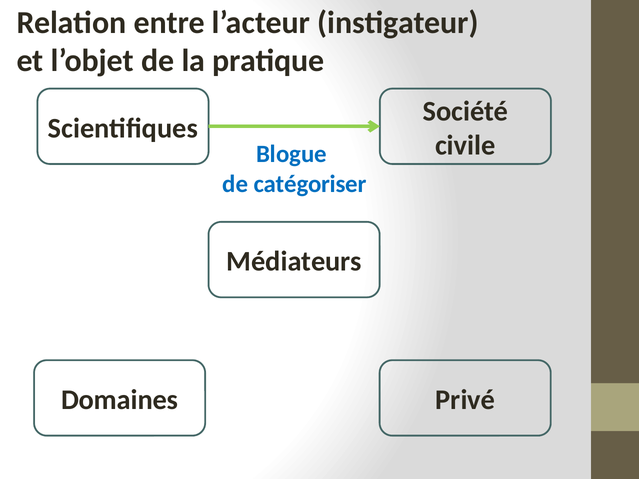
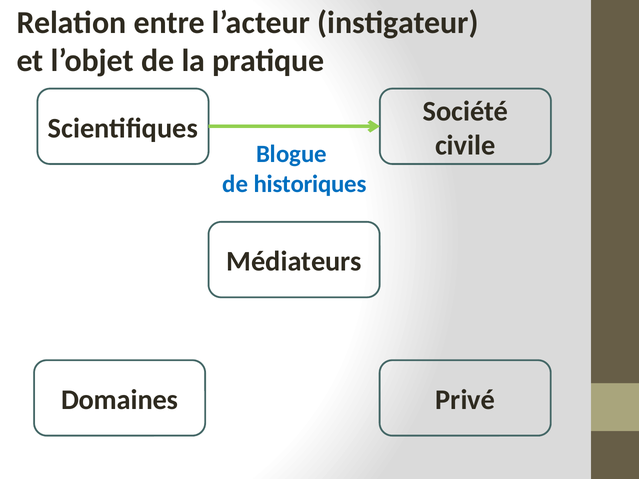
catégoriser: catégoriser -> historiques (310, 184)
